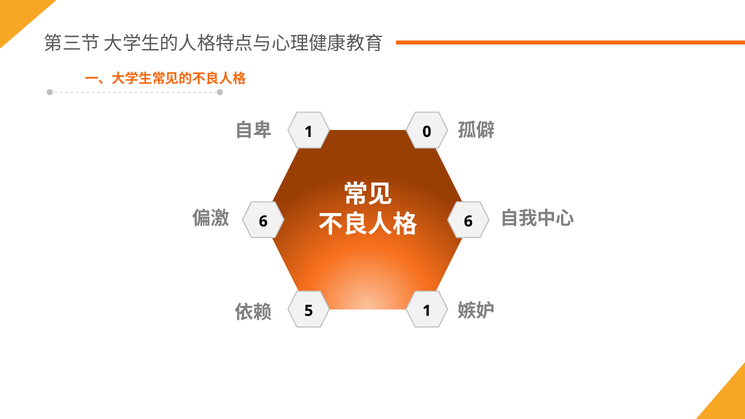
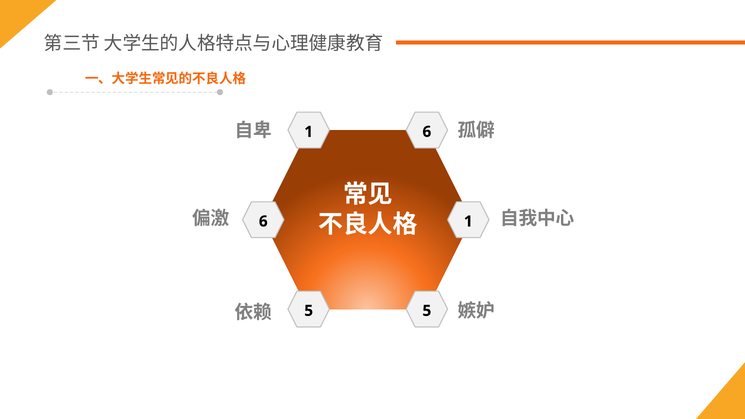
1 0: 0 -> 6 (427, 132)
6 6: 6 -> 1 (468, 221)
5 1: 1 -> 5 (427, 311)
